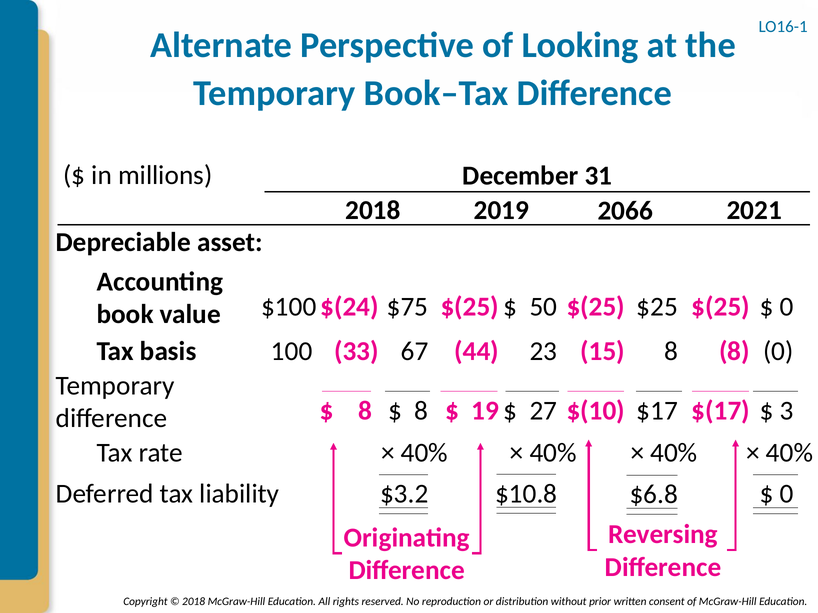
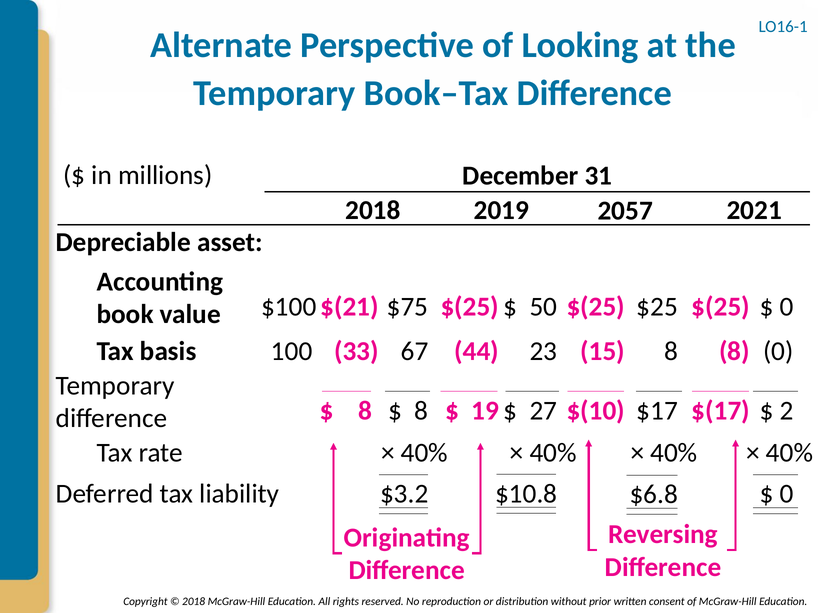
2066: 2066 -> 2057 (625, 211)
$(24: $(24 -> $(21 (349, 307)
3: 3 -> 2 (787, 411)
